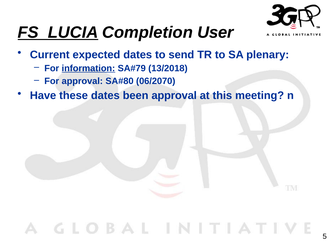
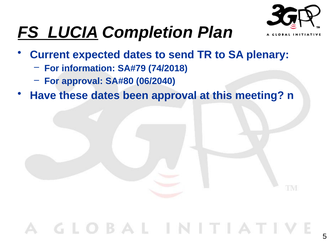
User: User -> Plan (215, 32)
information underline: present -> none (88, 69)
13/2018: 13/2018 -> 74/2018 (168, 69)
06/2070: 06/2070 -> 06/2040 (156, 81)
